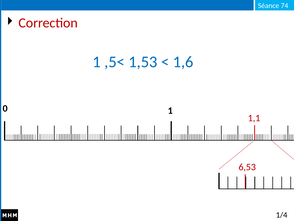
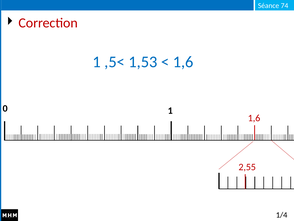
1,1: 1,1 -> 1,6 (254, 118)
6,53: 6,53 -> 2,55 (247, 167)
